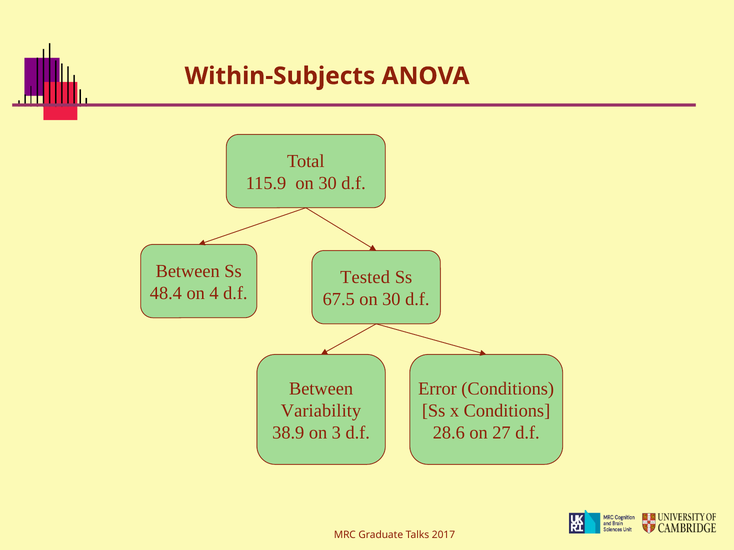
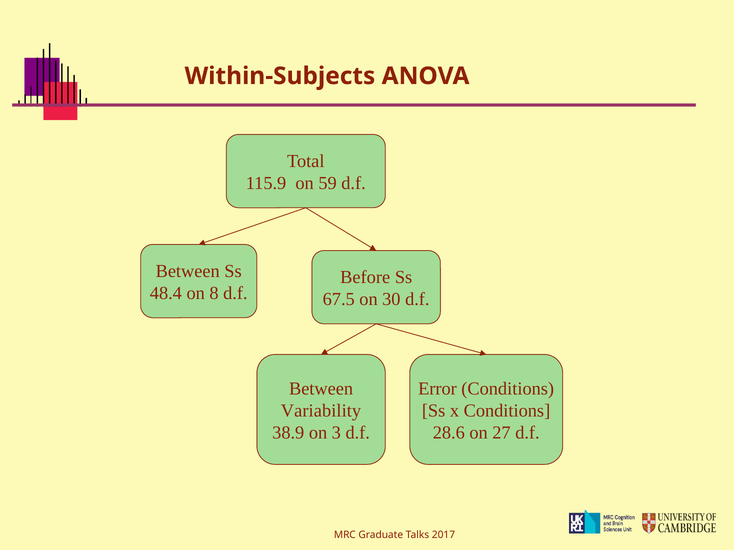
115.9 on 30: 30 -> 59 (328, 184)
Tested: Tested -> Before (365, 278)
4: 4 -> 8 (214, 294)
